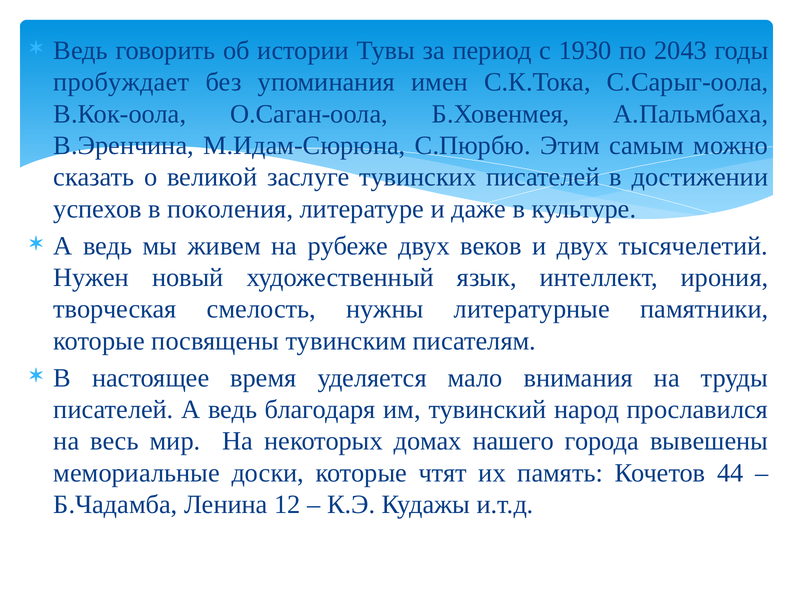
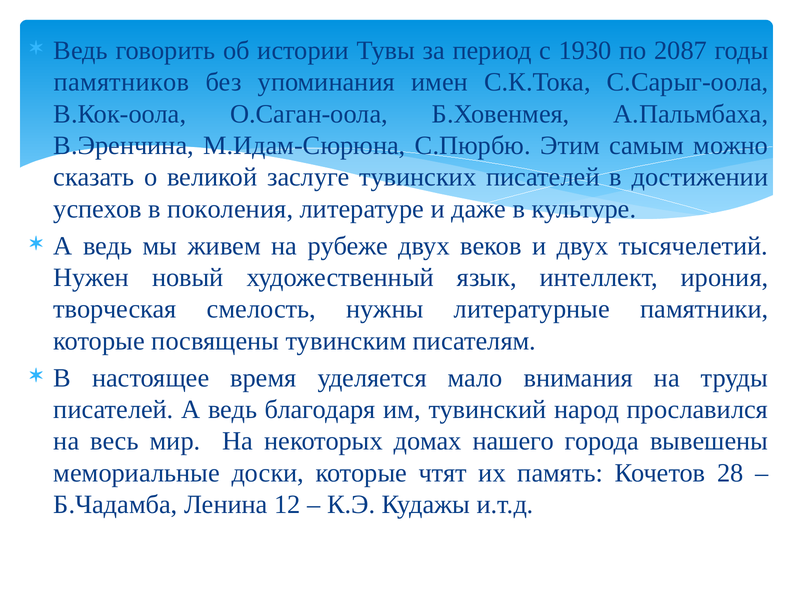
2043: 2043 -> 2087 (681, 50)
пробуждает: пробуждает -> памятников (121, 82)
44: 44 -> 28 (730, 473)
